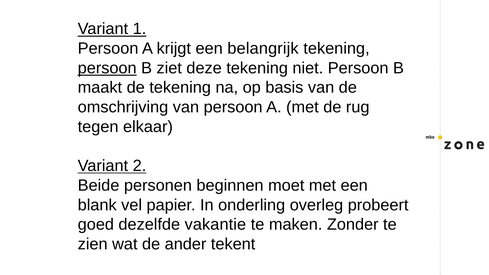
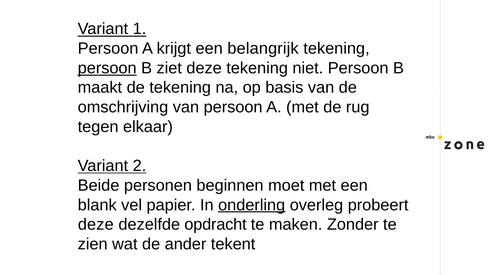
onderling underline: none -> present (252, 205)
goed: goed -> deze (96, 225)
vakantie: vakantie -> opdracht (216, 225)
